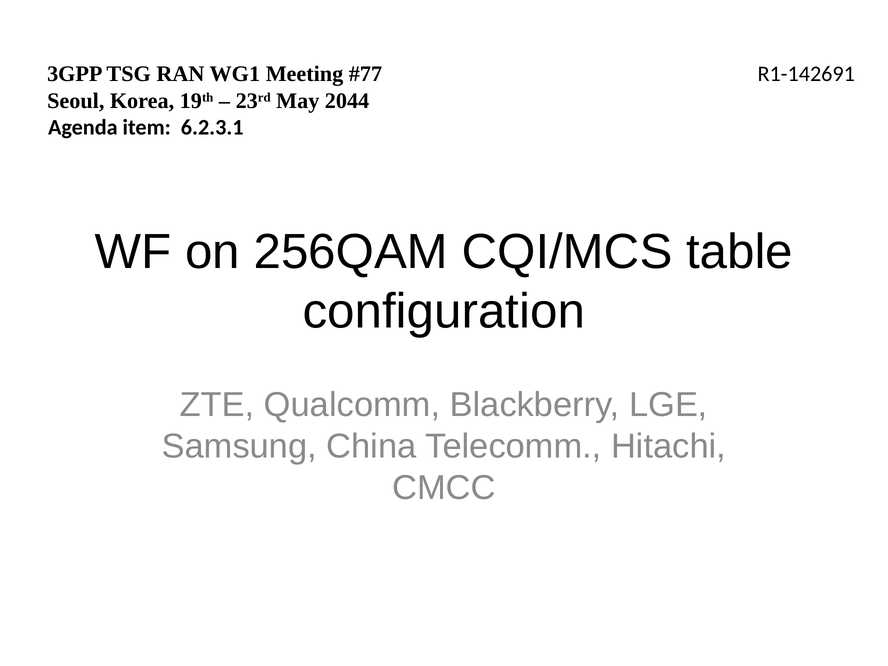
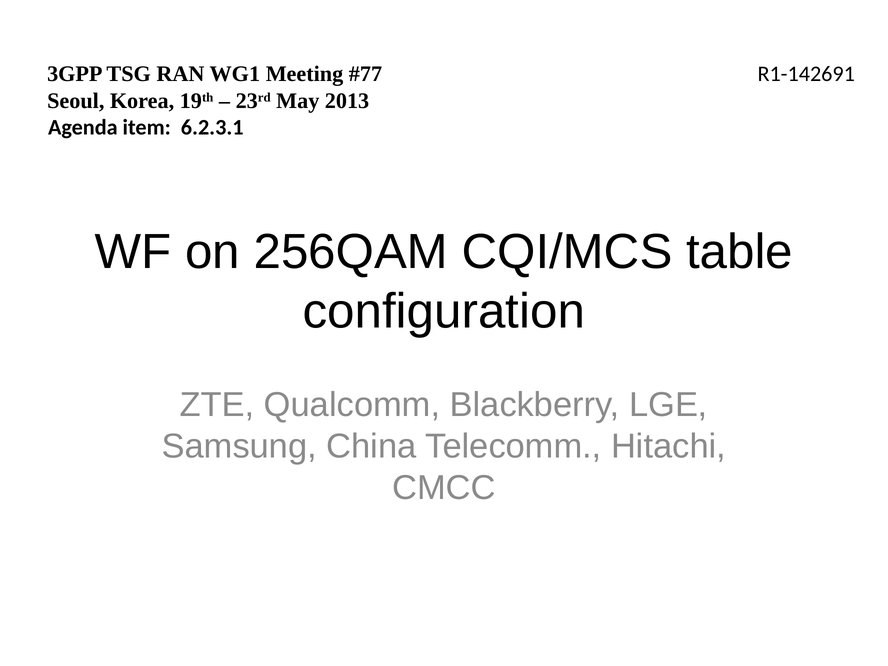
2044: 2044 -> 2013 (347, 101)
